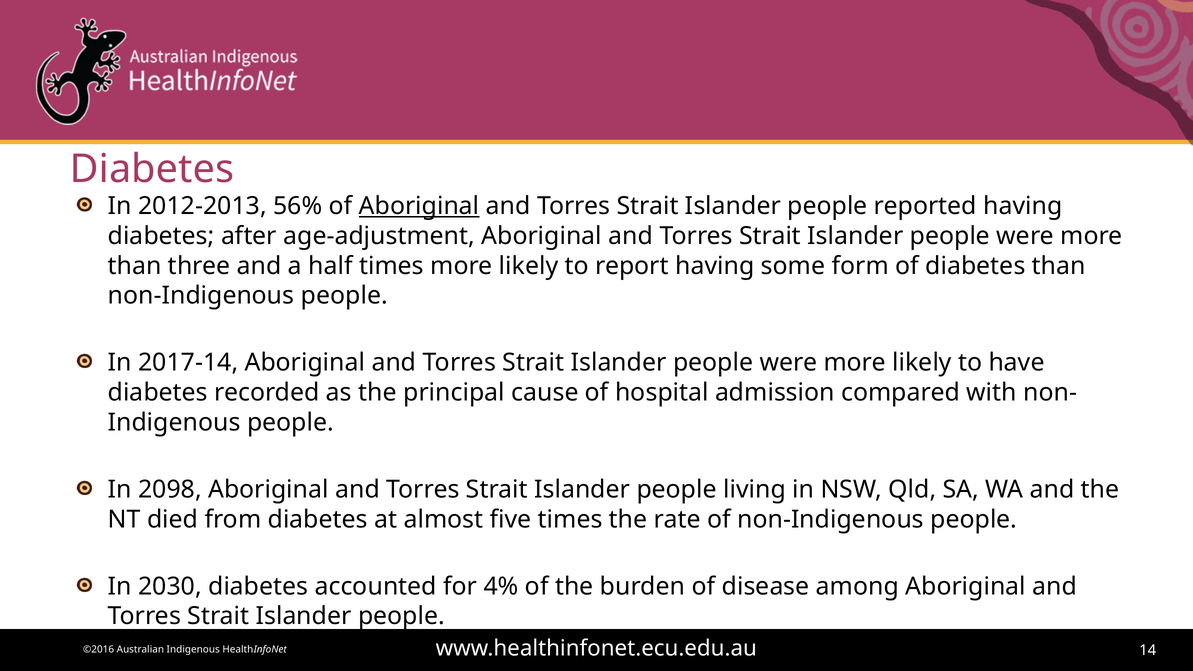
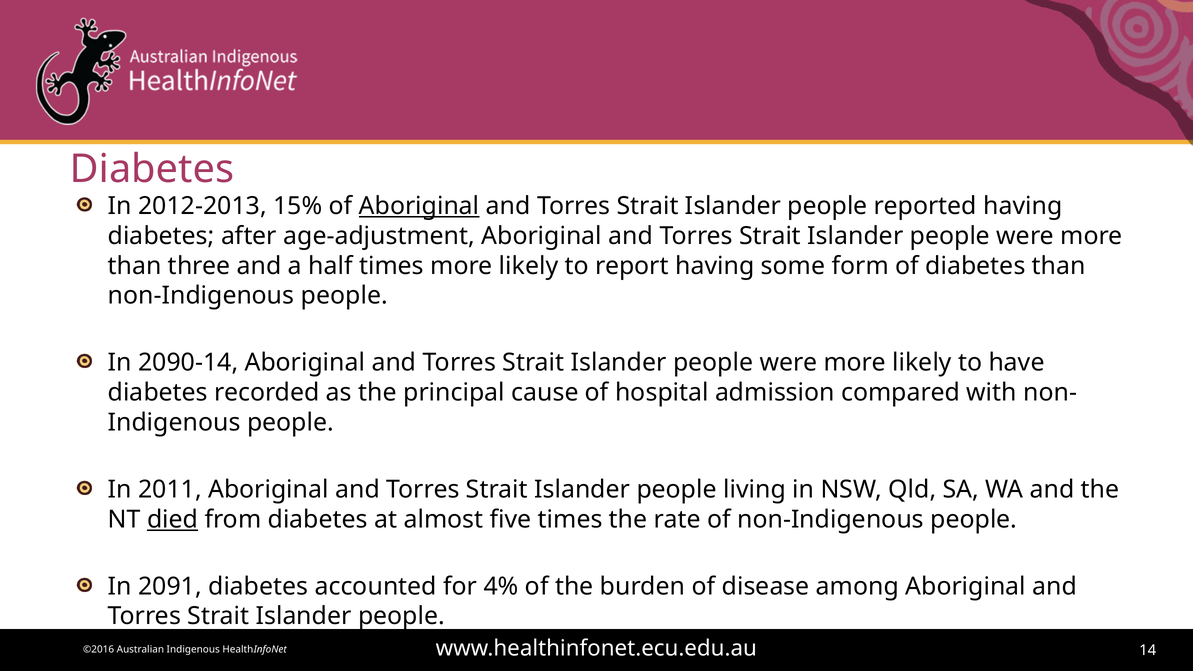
56%: 56% -> 15% (298, 206)
2017-14: 2017-14 -> 2090-14 (188, 363)
2098: 2098 -> 2011 (170, 490)
died underline: none -> present (173, 519)
2030: 2030 -> 2091 (170, 586)
